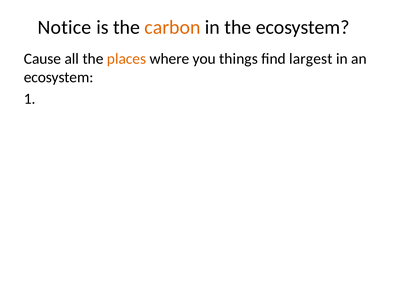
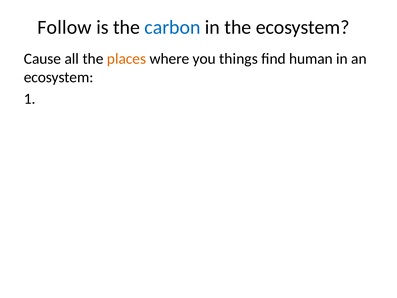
Notice: Notice -> Follow (65, 27)
carbon colour: orange -> blue (173, 27)
largest: largest -> human (311, 59)
